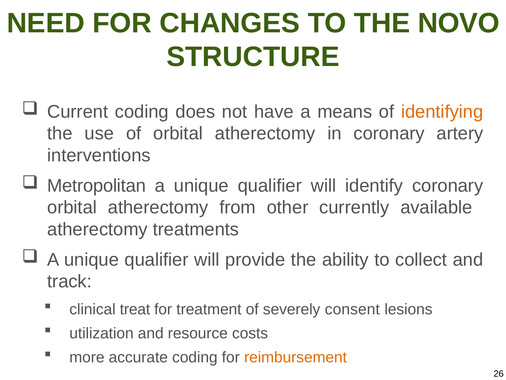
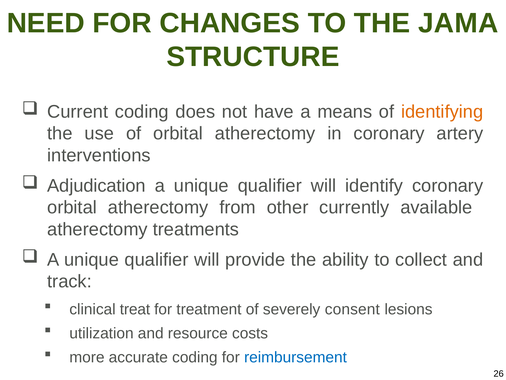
NOVO: NOVO -> JAMA (458, 23)
Metropolitan: Metropolitan -> Adjudication (97, 185)
reimbursement colour: orange -> blue (295, 357)
